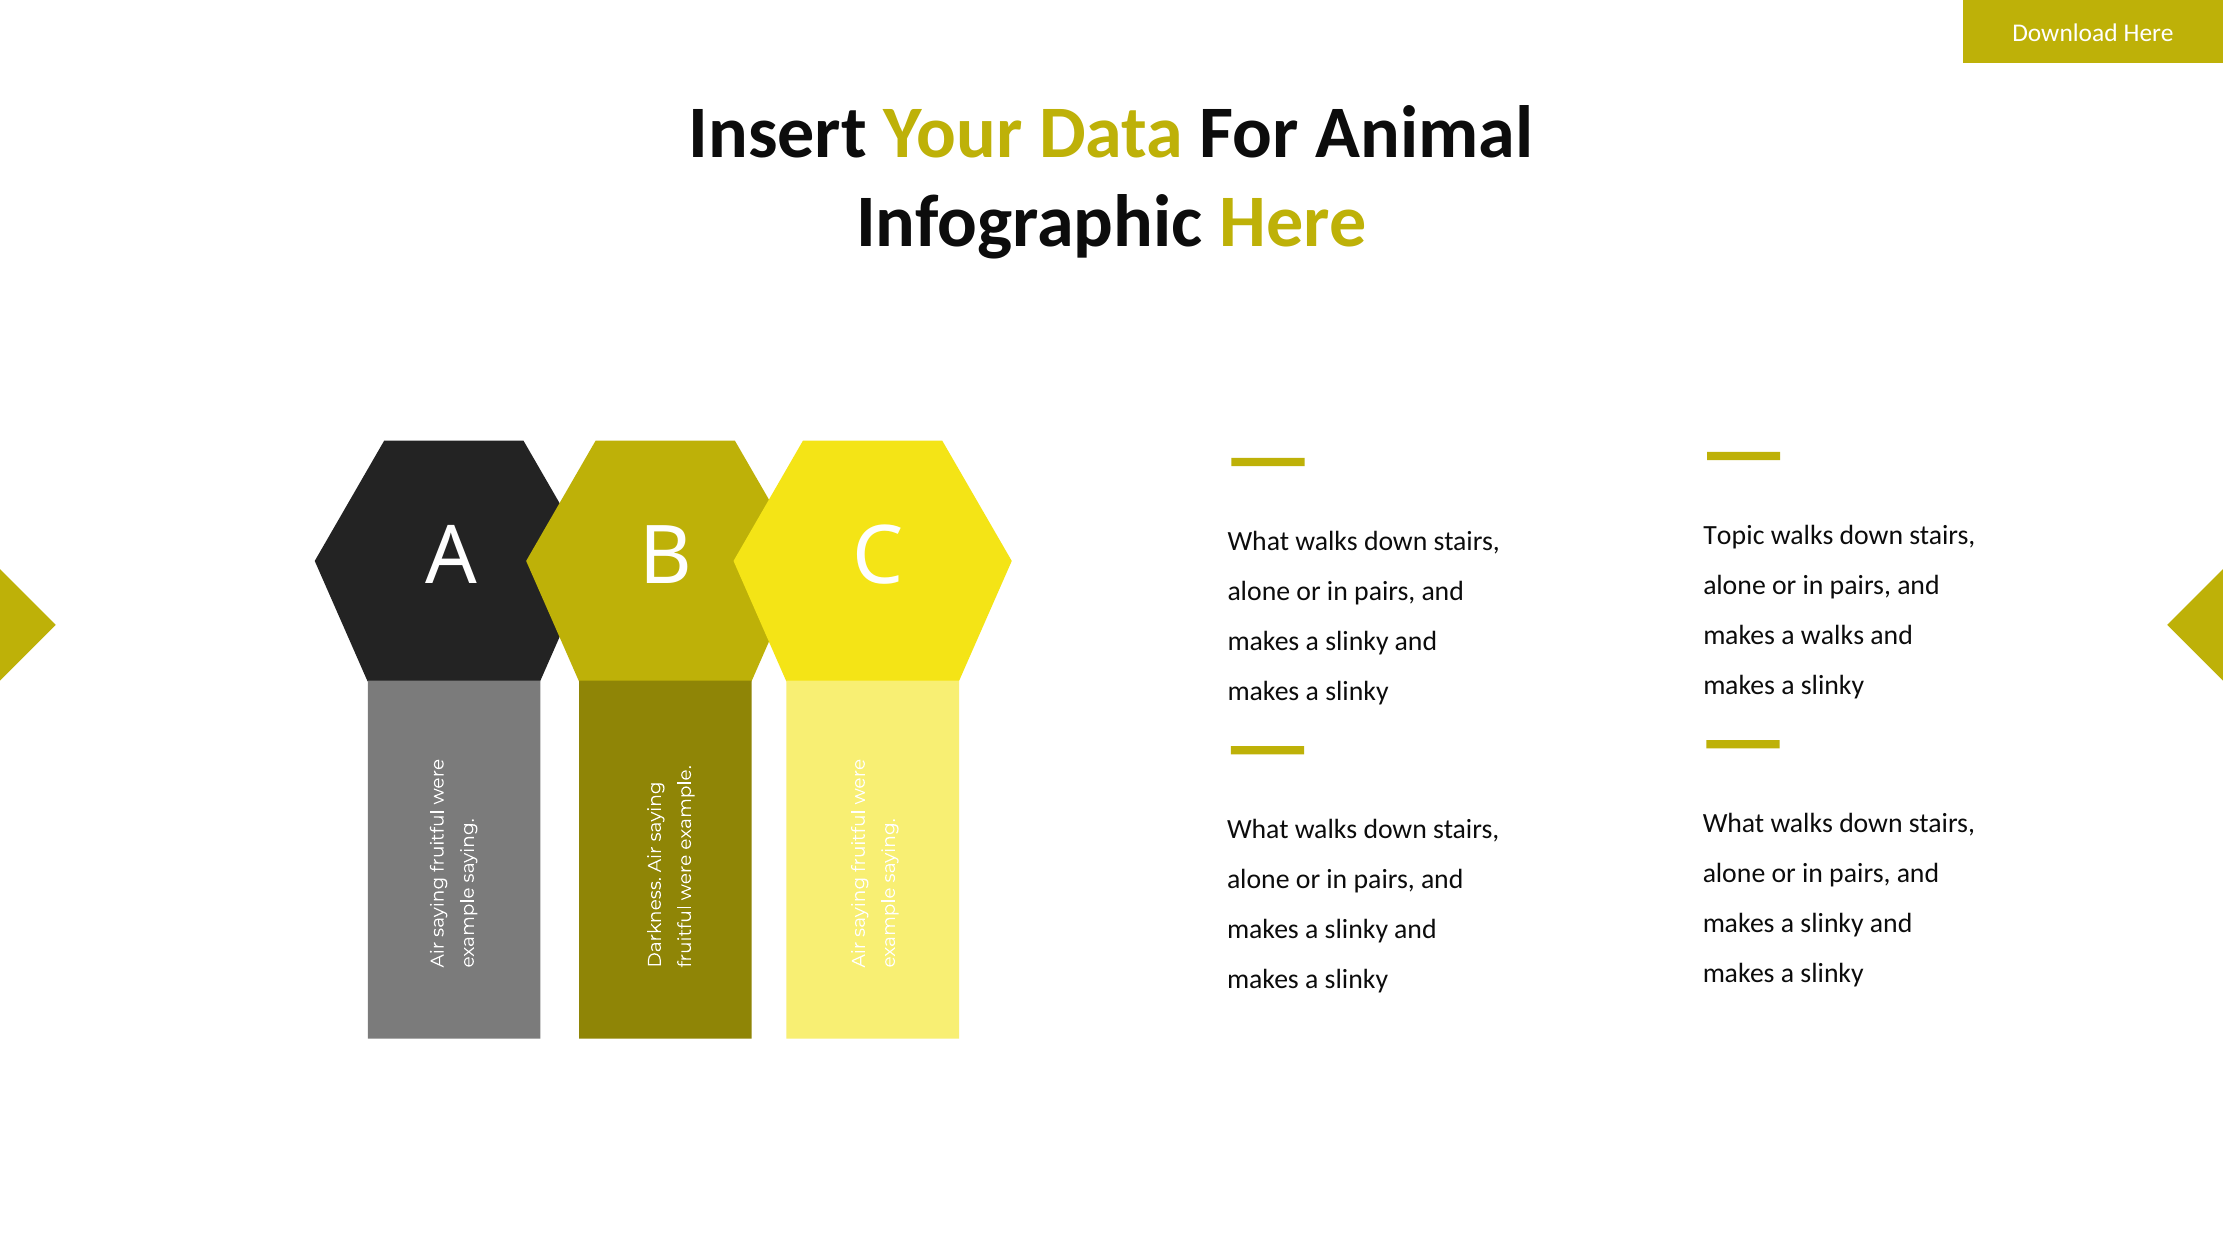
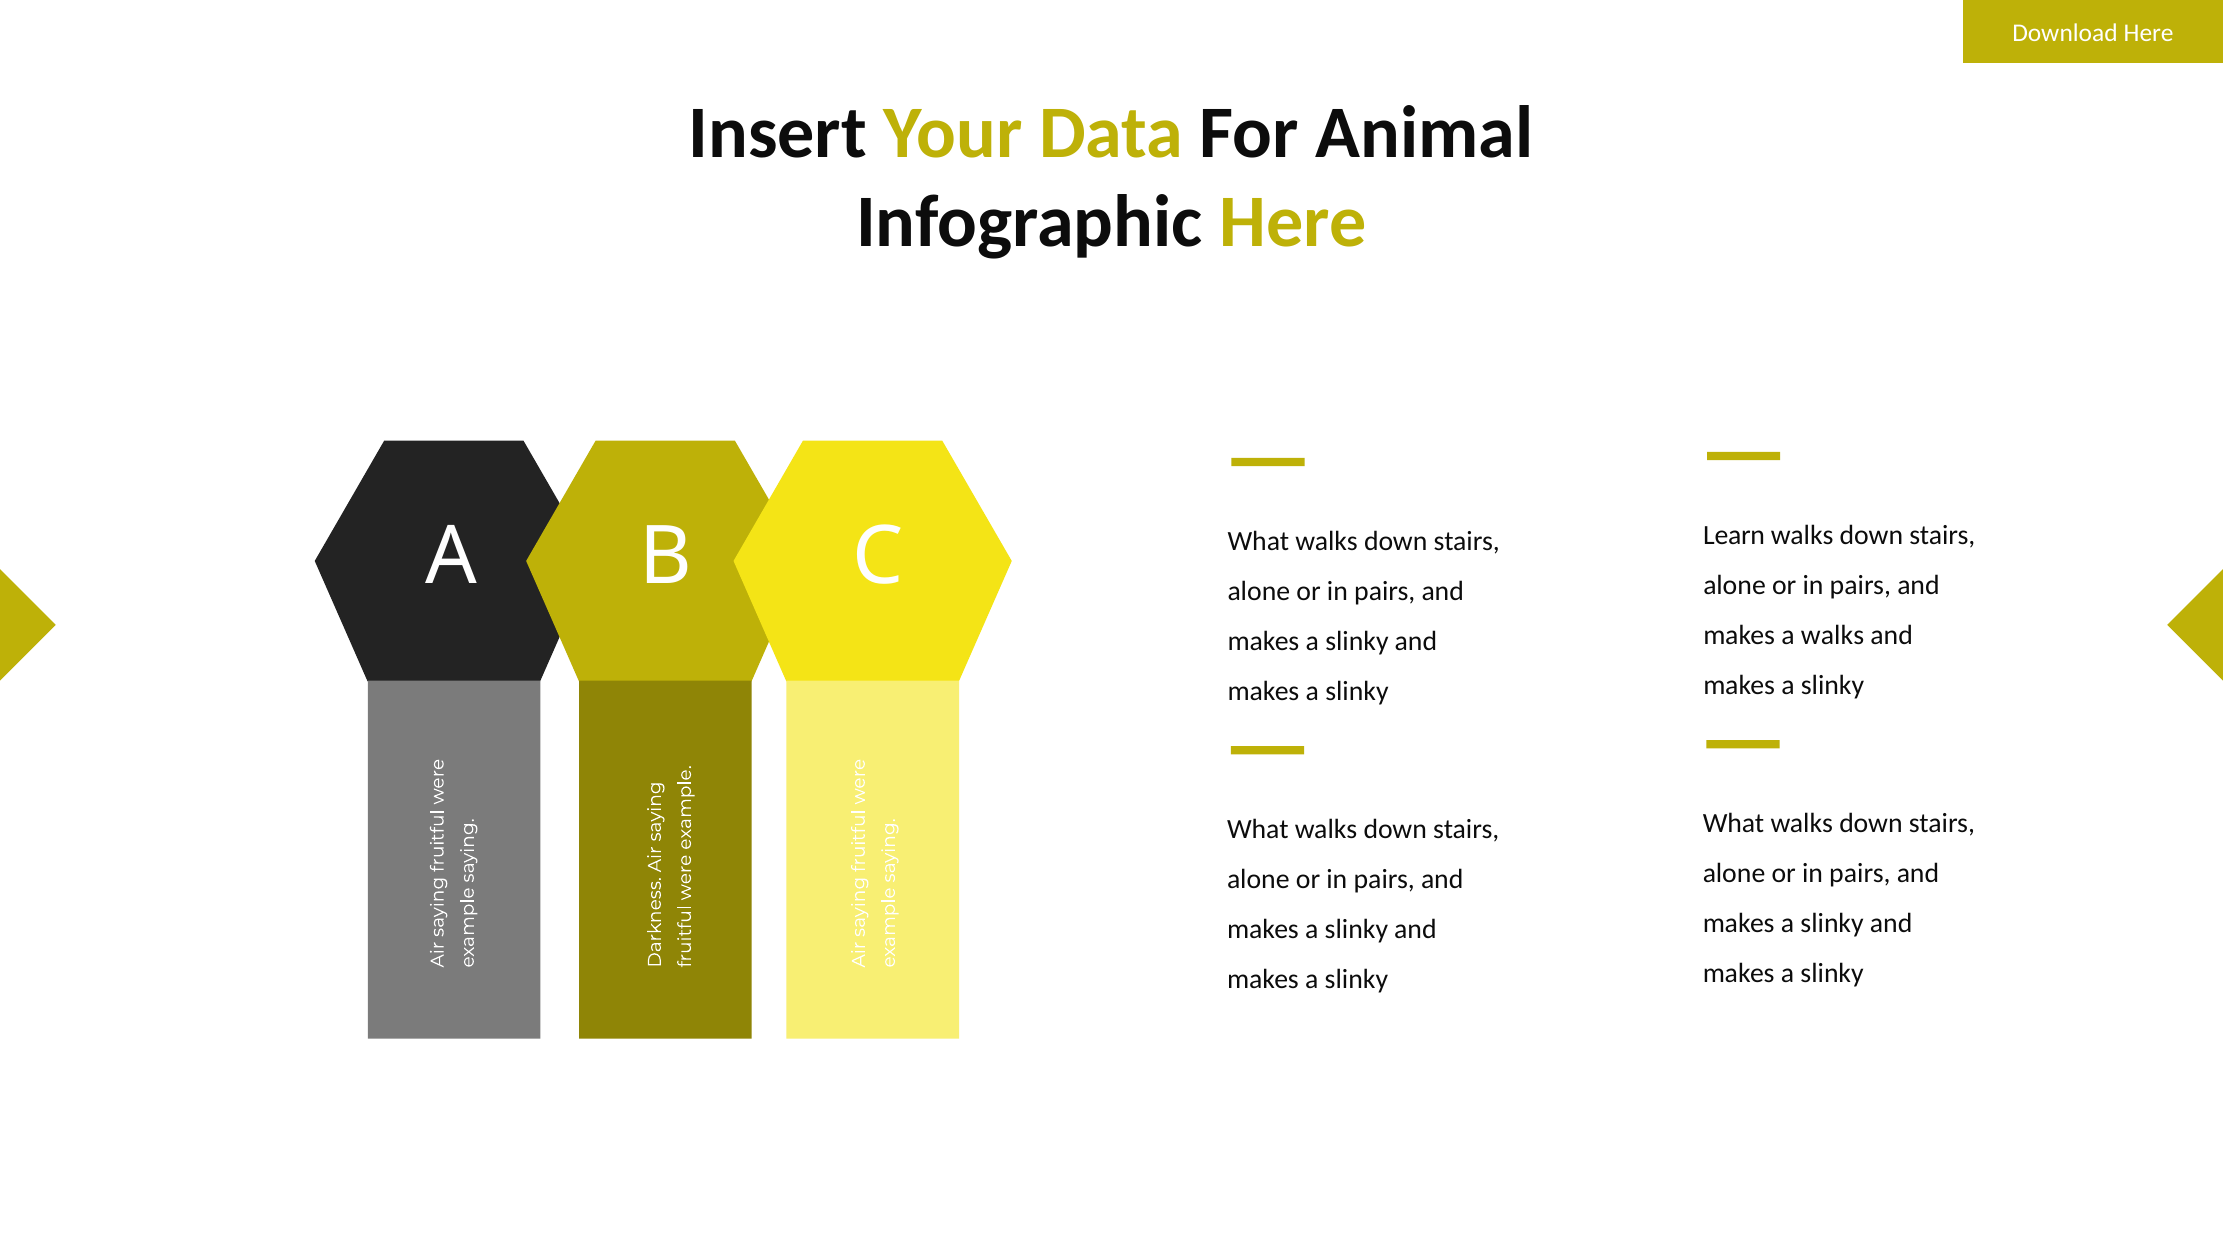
Topic: Topic -> Learn (1734, 535)
